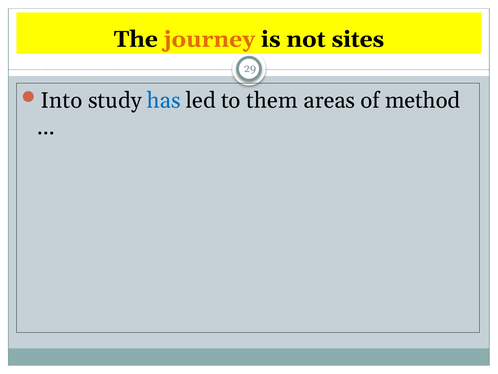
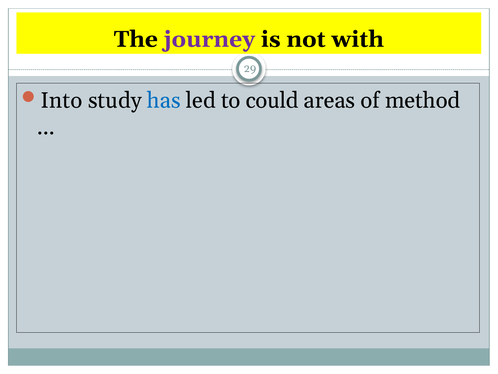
journey colour: orange -> purple (209, 39)
sites: sites -> with (358, 39)
them: them -> could (272, 100)
